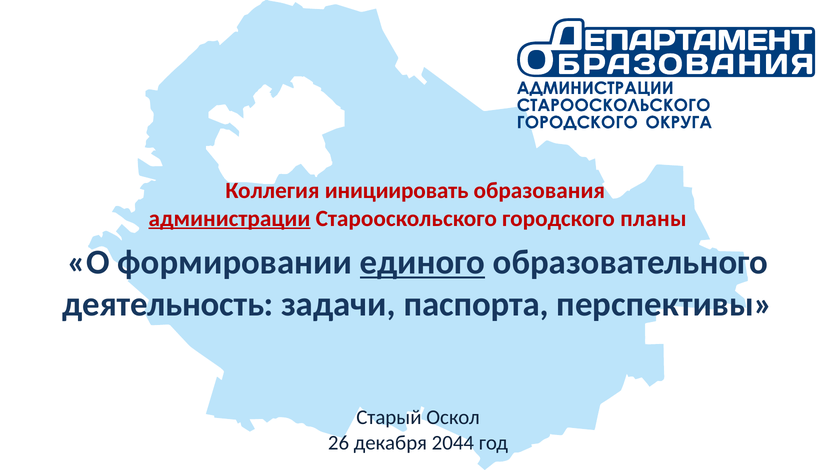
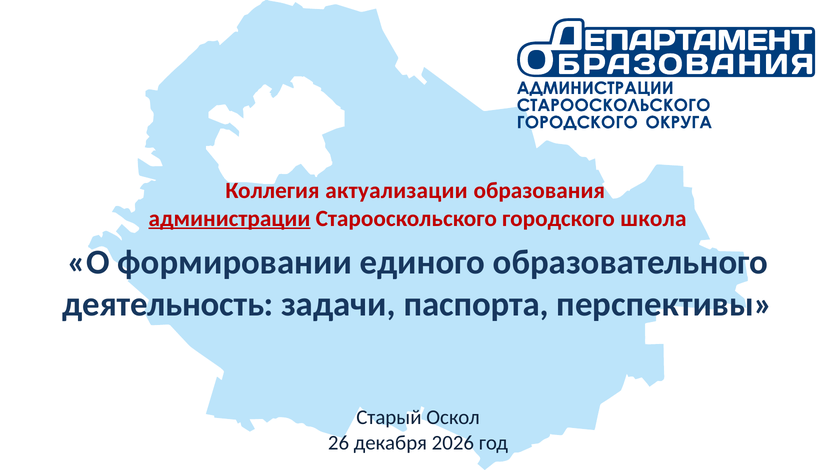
инициировать: инициировать -> актуализации (396, 191)
планы: планы -> школа (653, 219)
единого underline: present -> none (422, 263)
2044: 2044 -> 2026 (453, 443)
